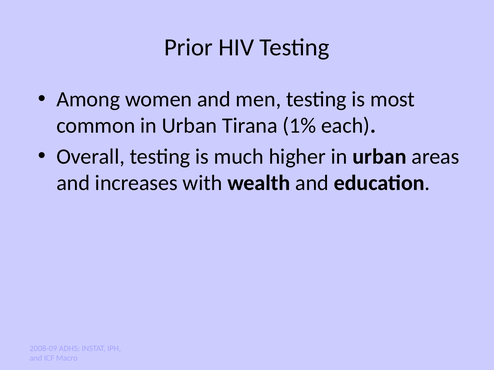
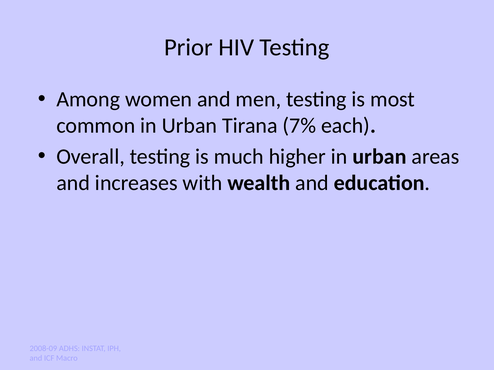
1%: 1% -> 7% (299, 126)
